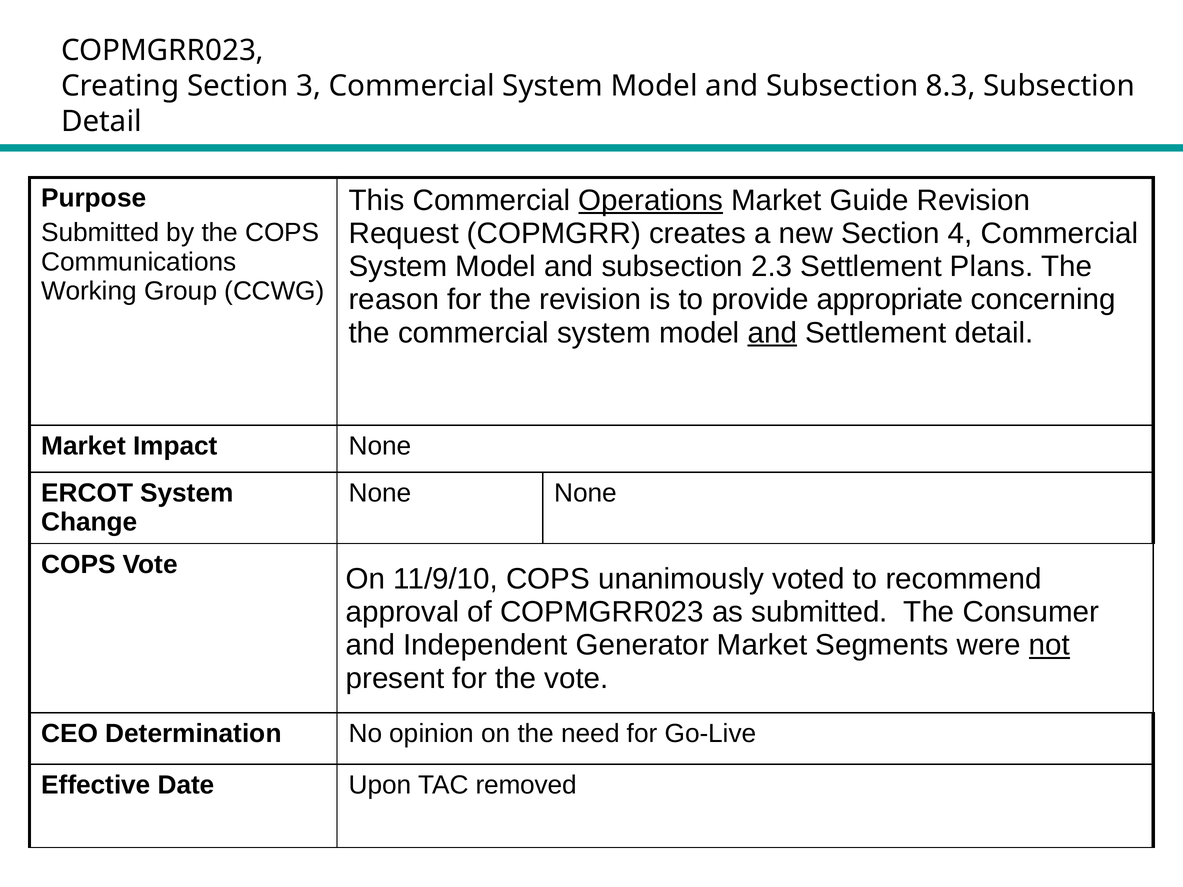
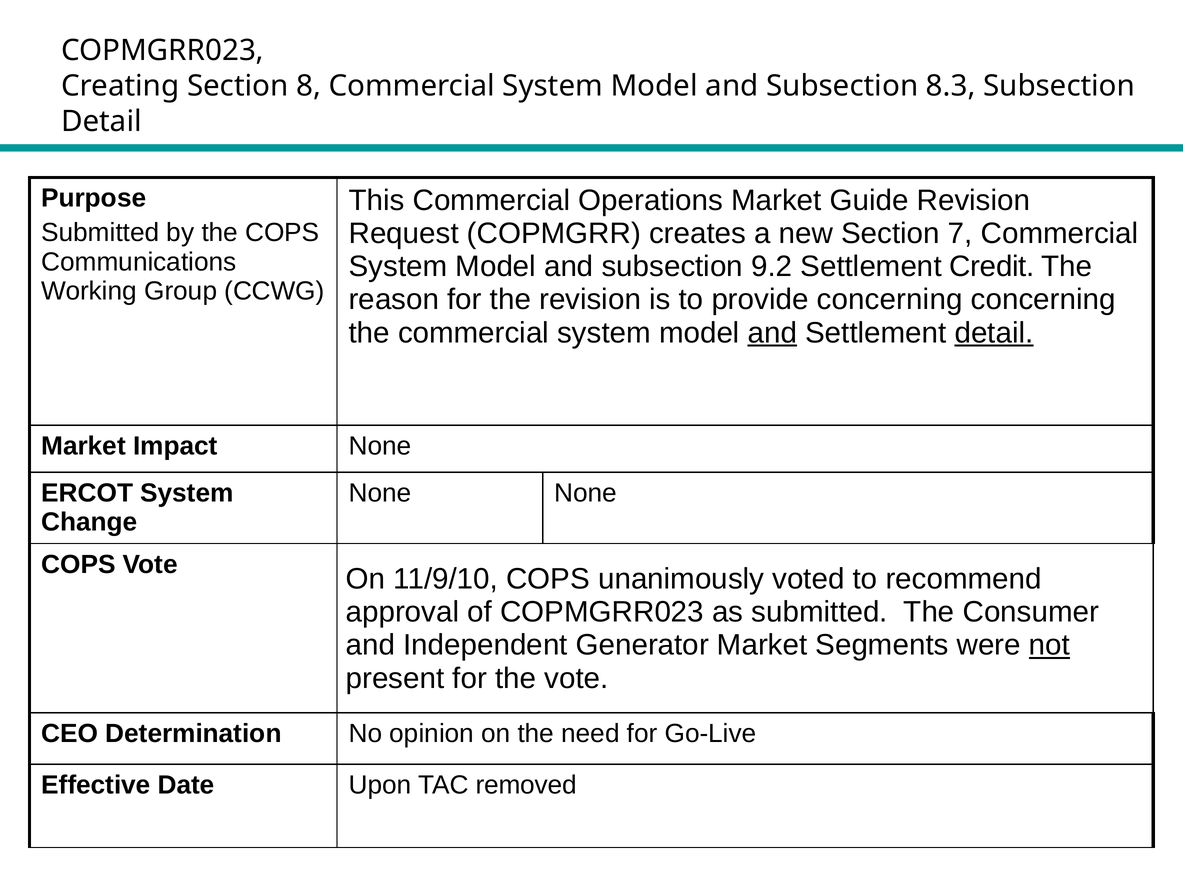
3: 3 -> 8 (309, 86)
Operations underline: present -> none (651, 200)
4: 4 -> 7 (960, 234)
2.3: 2.3 -> 9.2 (772, 267)
Plans: Plans -> Credit (992, 267)
provide appropriate: appropriate -> concerning (890, 300)
detail underline: none -> present (994, 333)
